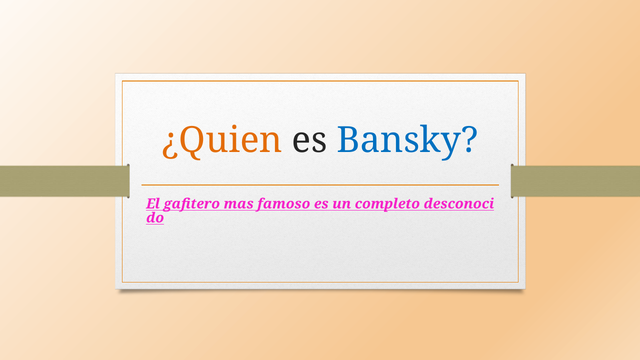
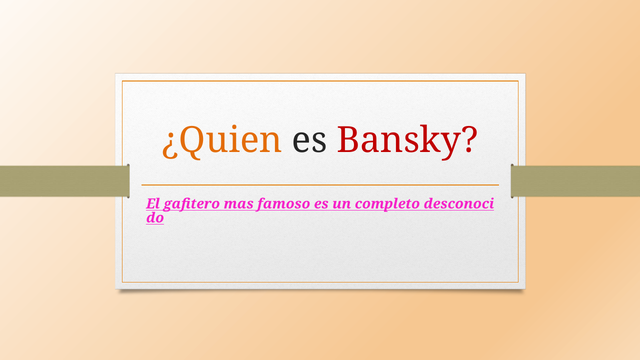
Bansky colour: blue -> red (408, 141)
